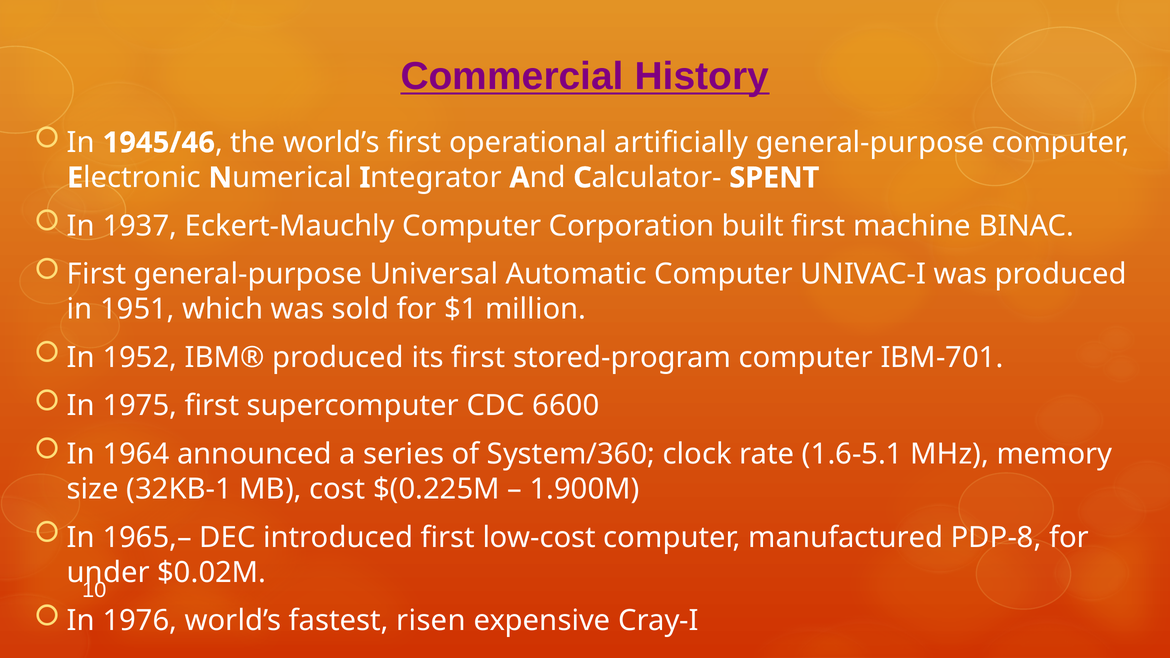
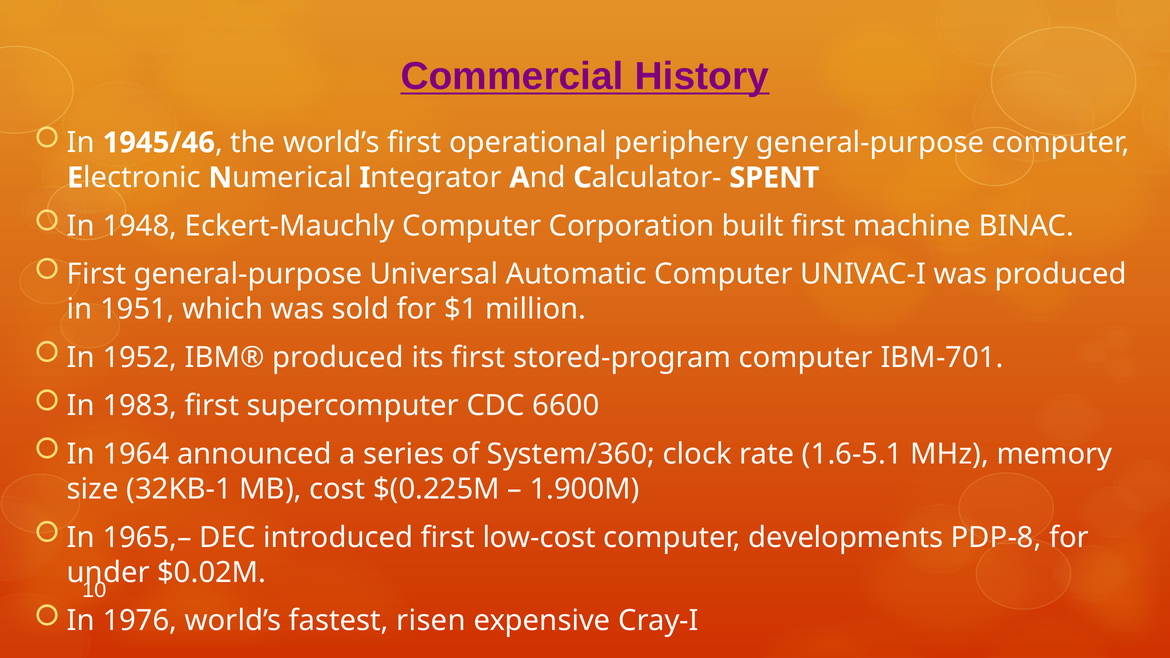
artificially: artificially -> periphery (681, 143)
1937: 1937 -> 1948 (140, 226)
1975: 1975 -> 1983 (140, 406)
manufactured: manufactured -> developments (846, 538)
